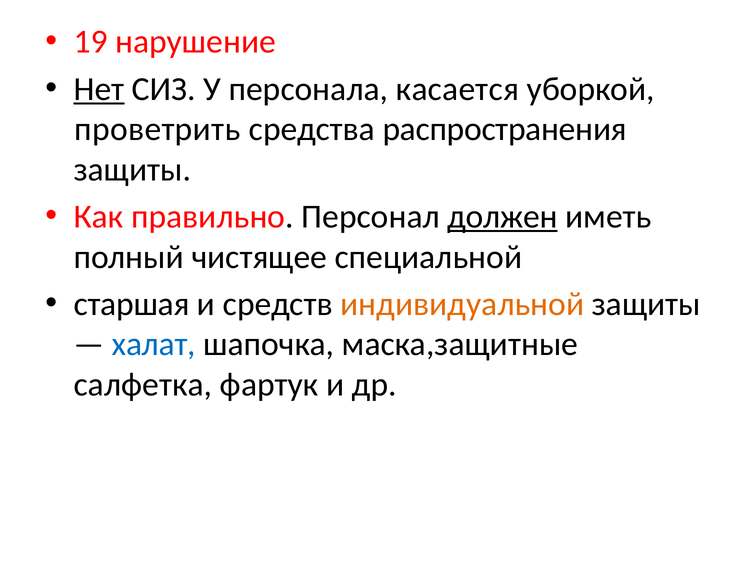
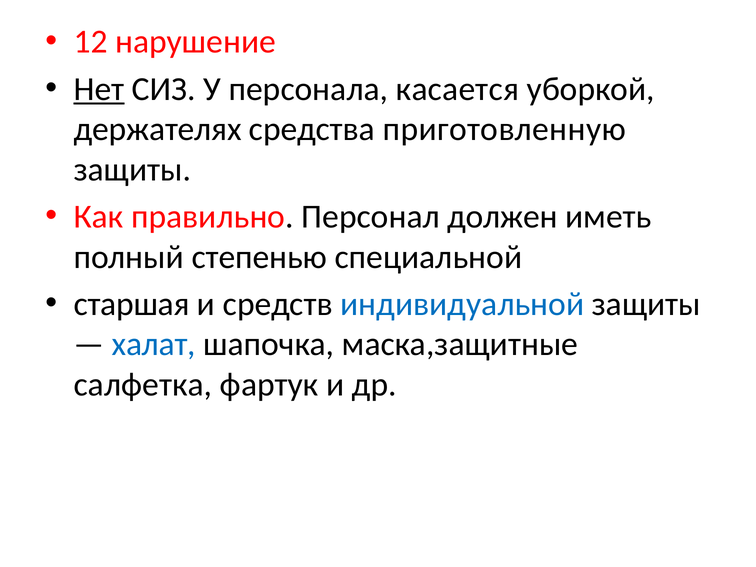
19: 19 -> 12 (91, 42)
проветрить: проветрить -> держателях (158, 129)
распространения: распространения -> приготовленную (504, 129)
должен underline: present -> none (503, 217)
чистящее: чистящее -> степенью (259, 257)
индивидуальной colour: orange -> blue (462, 304)
